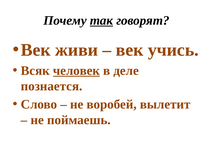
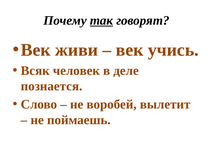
человек underline: present -> none (76, 71)
